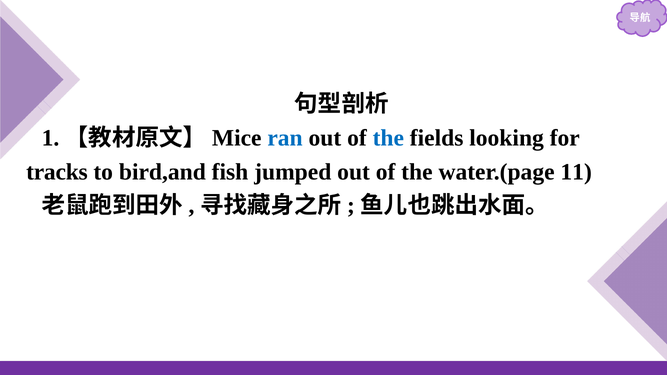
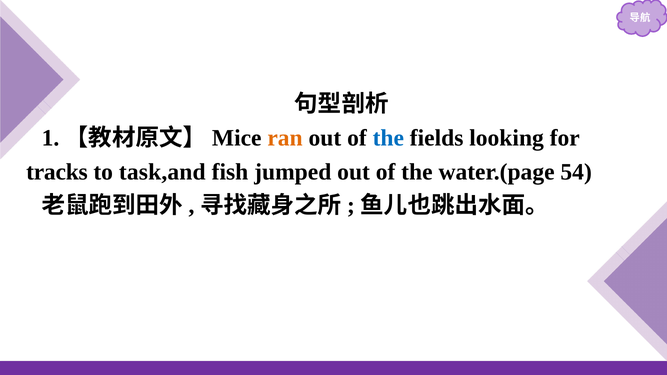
ran colour: blue -> orange (285, 138)
bird,and: bird,and -> task,and (162, 172)
11: 11 -> 54 (576, 172)
